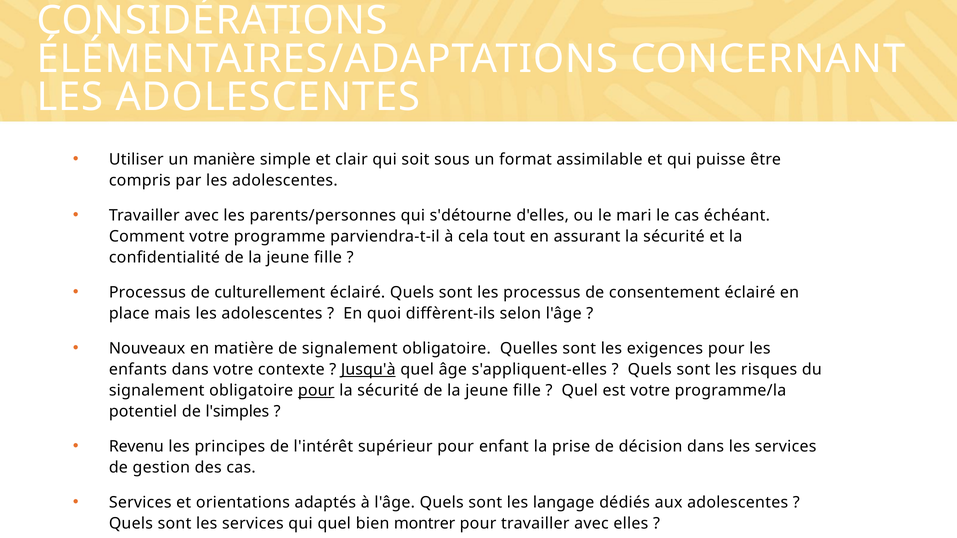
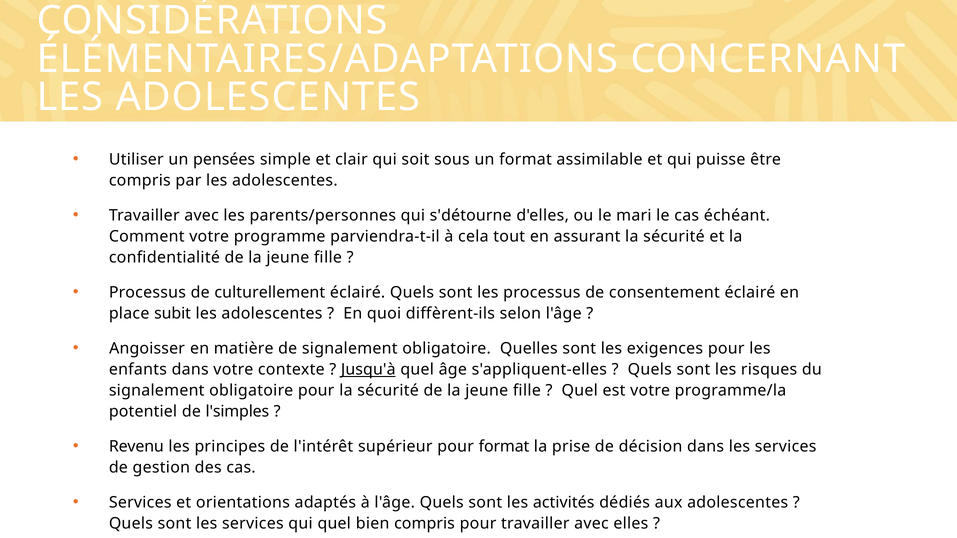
manière: manière -> pensées (224, 160)
mais: mais -> subit (173, 314)
Nouveaux: Nouveaux -> Angoisser (147, 349)
pour underline: present -> none (316, 391)
pour enfant: enfant -> format (504, 447)
langage: langage -> activités (564, 503)
bien montrer: montrer -> compris (424, 524)
